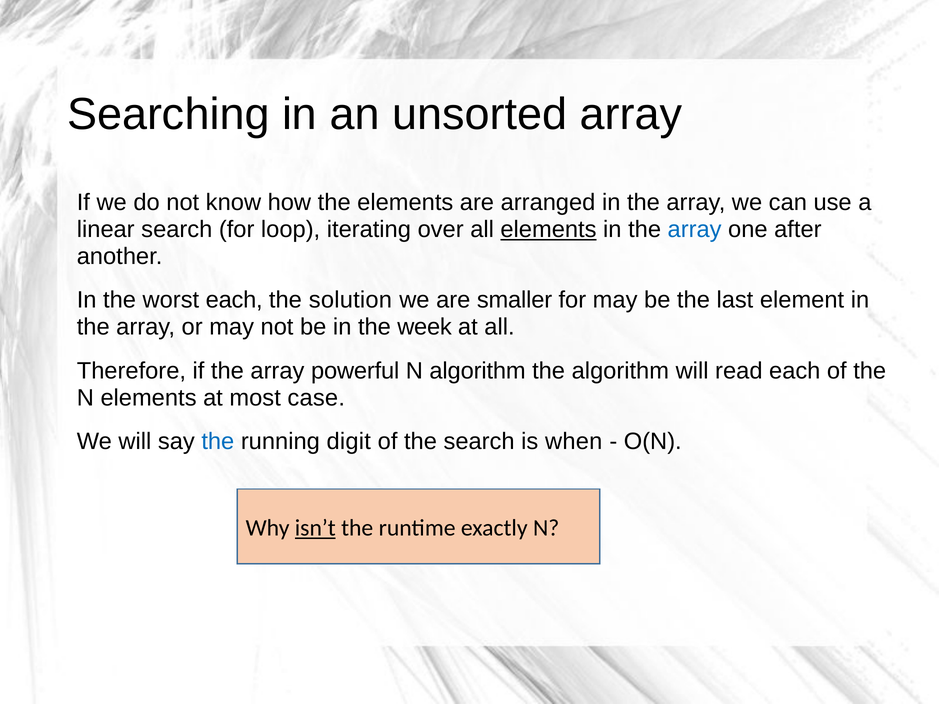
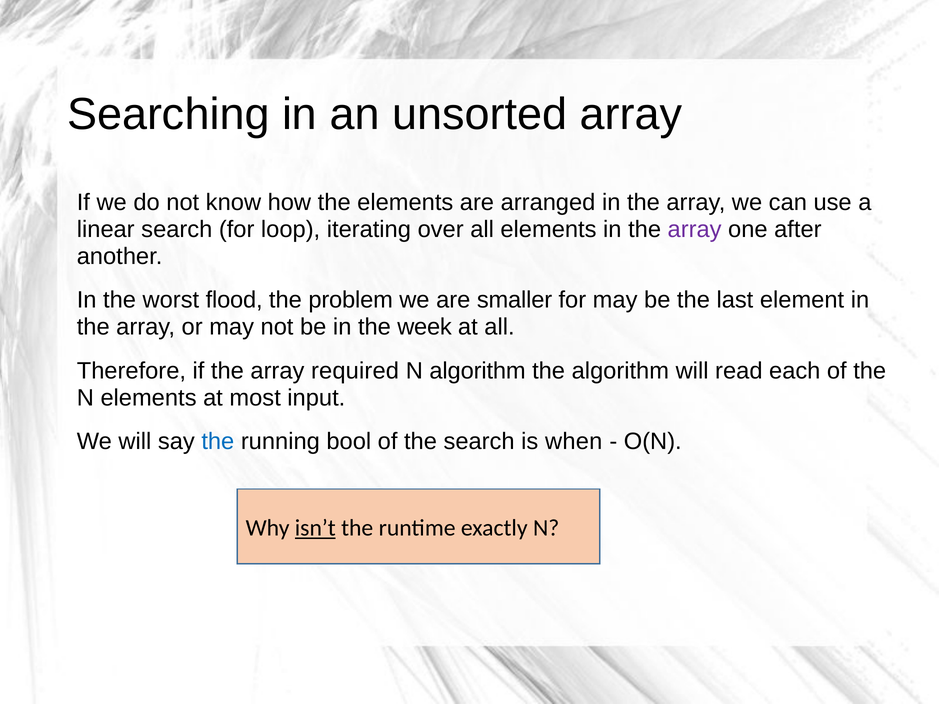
elements underline: present -> none (548, 229)
array colour: blue -> purple (695, 229)
worst each: each -> flood (234, 300)
solution: solution -> problem (351, 300)
powerful: powerful -> required (355, 371)
case: case -> input (316, 398)
digit: digit -> bool (349, 442)
